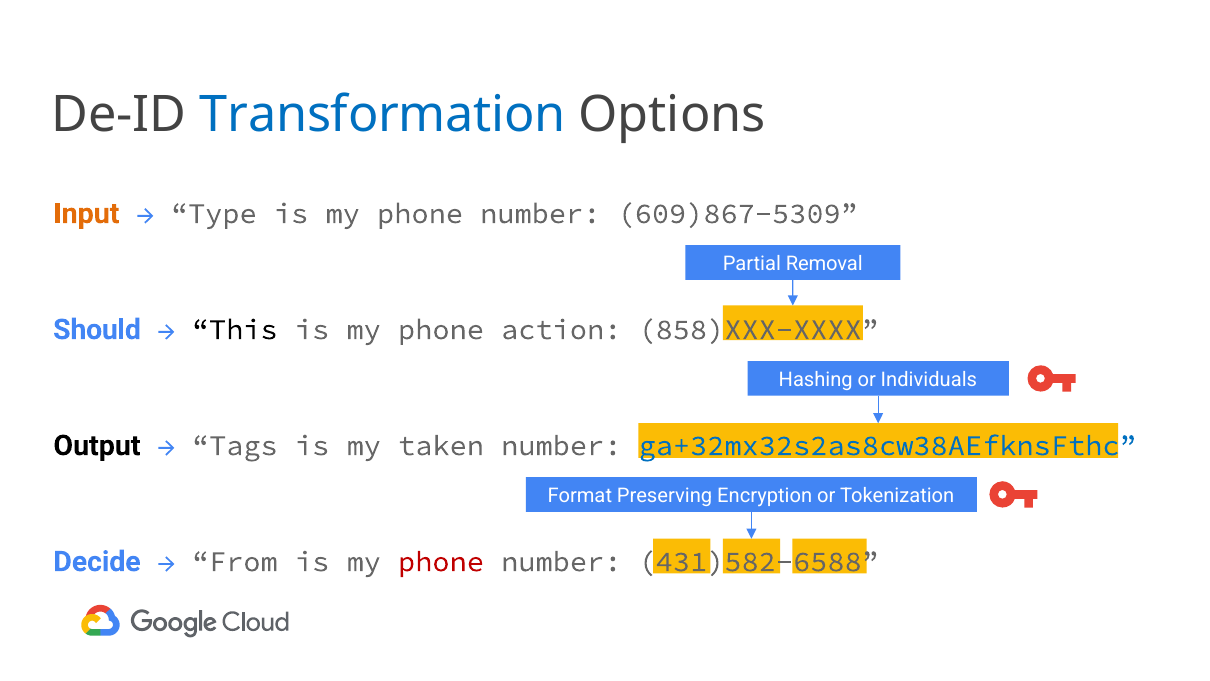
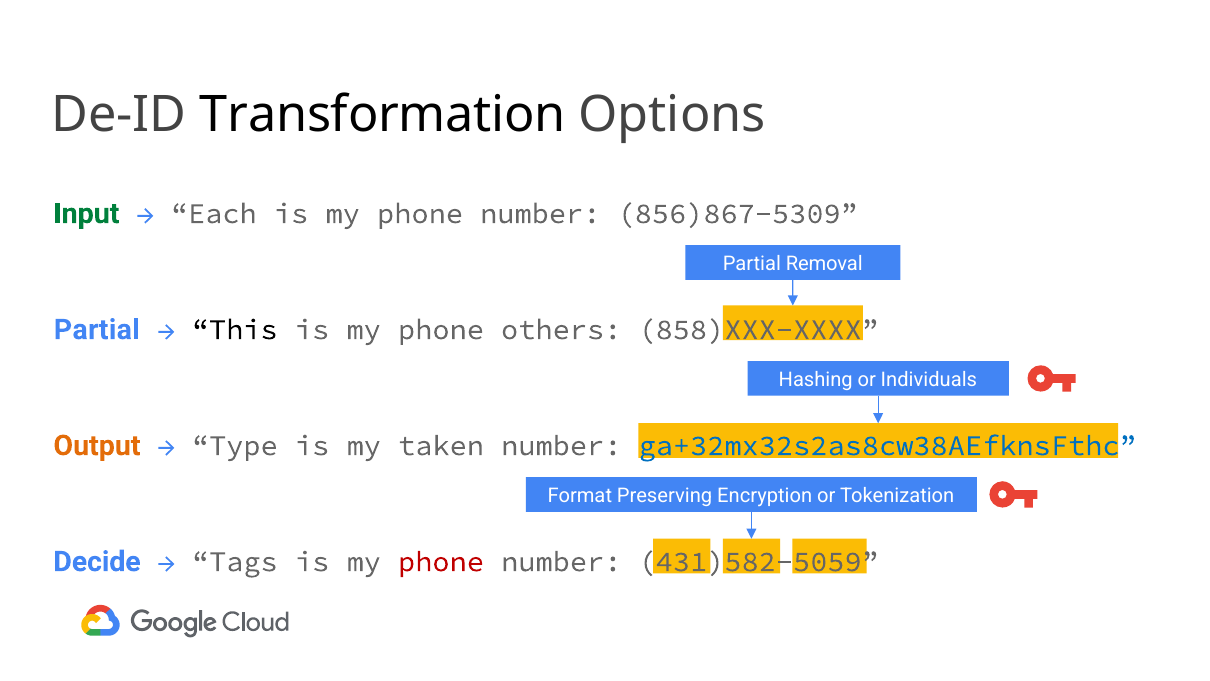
Transformation colour: blue -> black (383, 115)
Input colour: orange -> green (86, 214)
Type: Type -> Each (214, 214)
609)867-5309: 609)867-5309 -> 856)867-5309 (738, 214)
Should: Should -> Partial (97, 330)
action: action -> others (561, 330)
Output colour: black -> orange (97, 445)
Tags: Tags -> Type (235, 445)
From: From -> Tags (235, 561)
431)582-6588: 431)582-6588 -> 431)582-5059 (759, 561)
